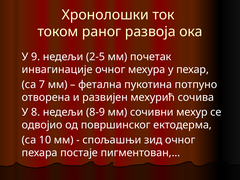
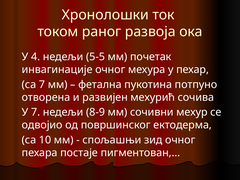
9: 9 -> 4 (36, 57)
2-5: 2-5 -> 5-5 (96, 57)
У 8: 8 -> 7 (36, 112)
